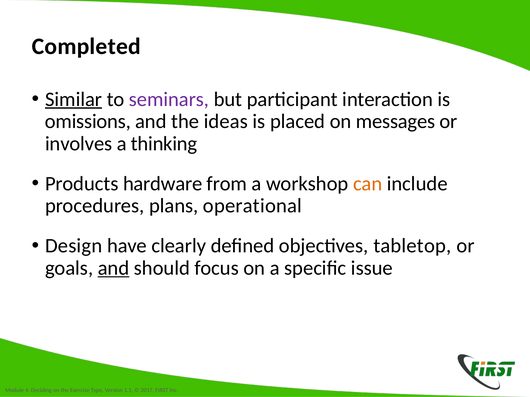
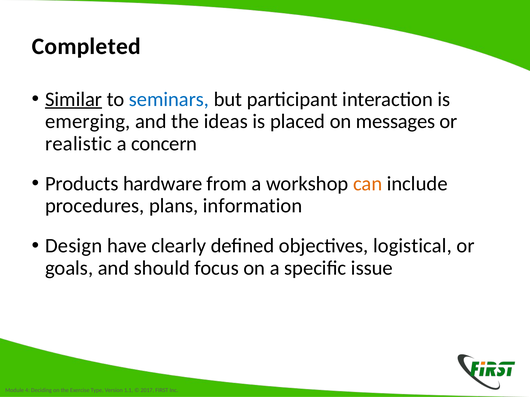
seminars colour: purple -> blue (169, 99)
omissions: omissions -> emerging (88, 122)
involves: involves -> realistic (78, 144)
thinking: thinking -> concern (164, 144)
operational: operational -> information (253, 206)
tabletop: tabletop -> logistical (412, 246)
and underline: present -> none (114, 268)
